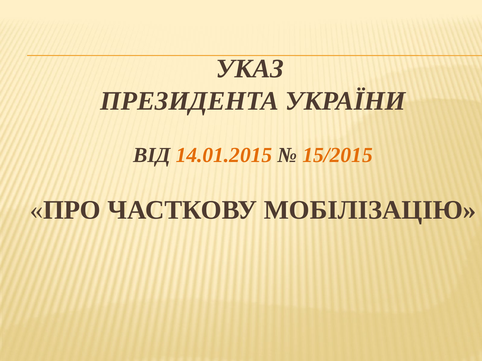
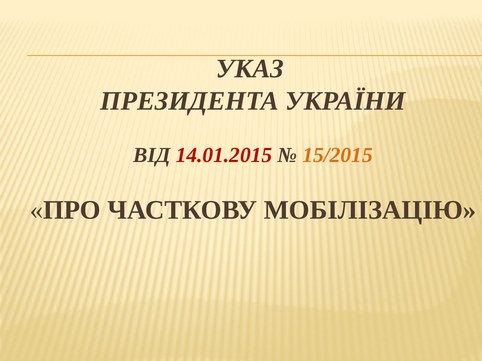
14.01.2015 colour: orange -> red (224, 155)
